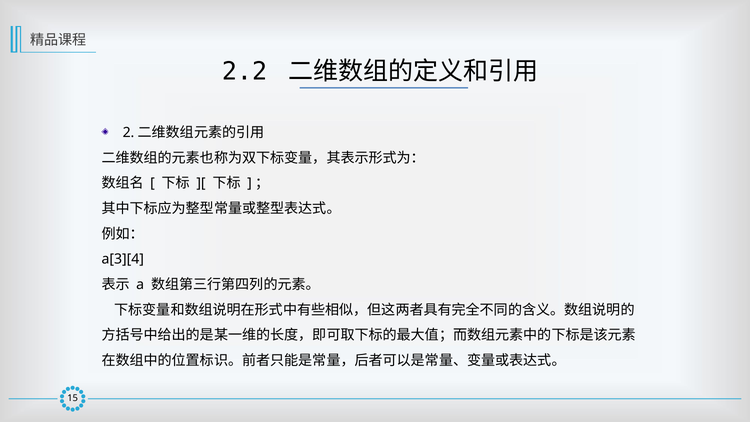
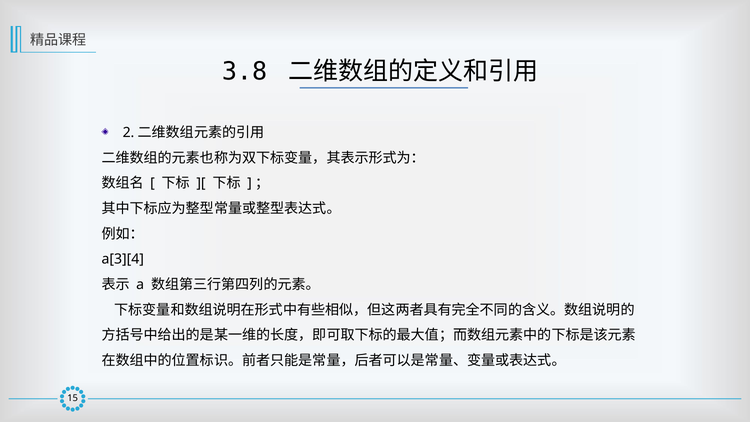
2.2: 2.2 -> 3.8 (245, 71)
